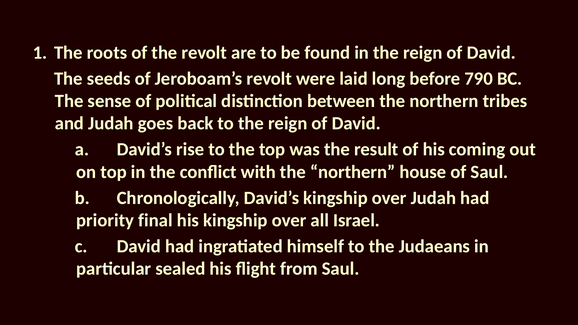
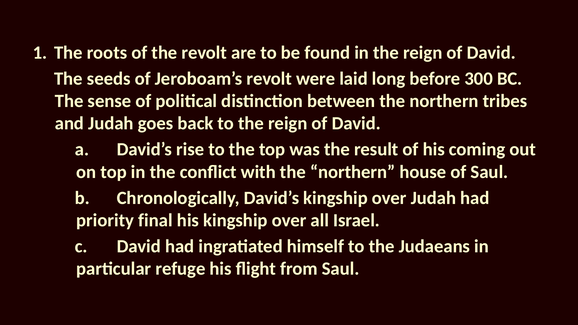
790: 790 -> 300 (479, 79)
sealed: sealed -> refuge (180, 269)
